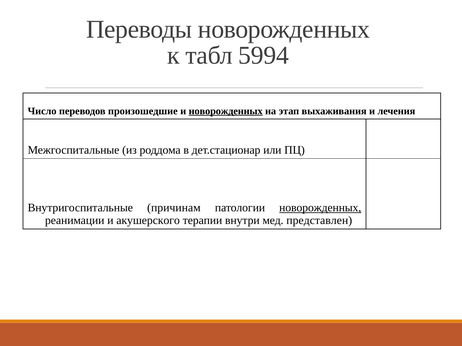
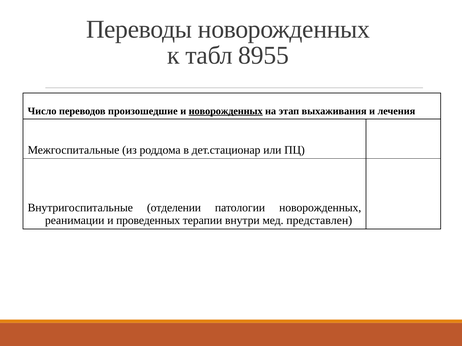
5994: 5994 -> 8955 (264, 56)
причинам: причинам -> отделении (174, 208)
новорожденных underline: present -> none (320, 208)
акушерского: акушерского -> проведенных (148, 221)
